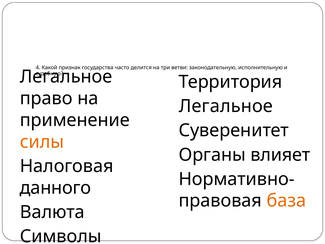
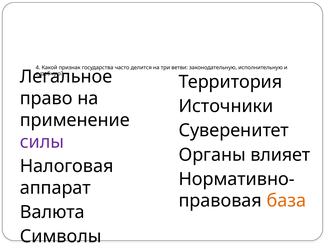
Легальное: Легальное -> Источники (226, 106)
силы colour: orange -> purple (42, 142)
данного: данного -> аппарат (55, 188)
